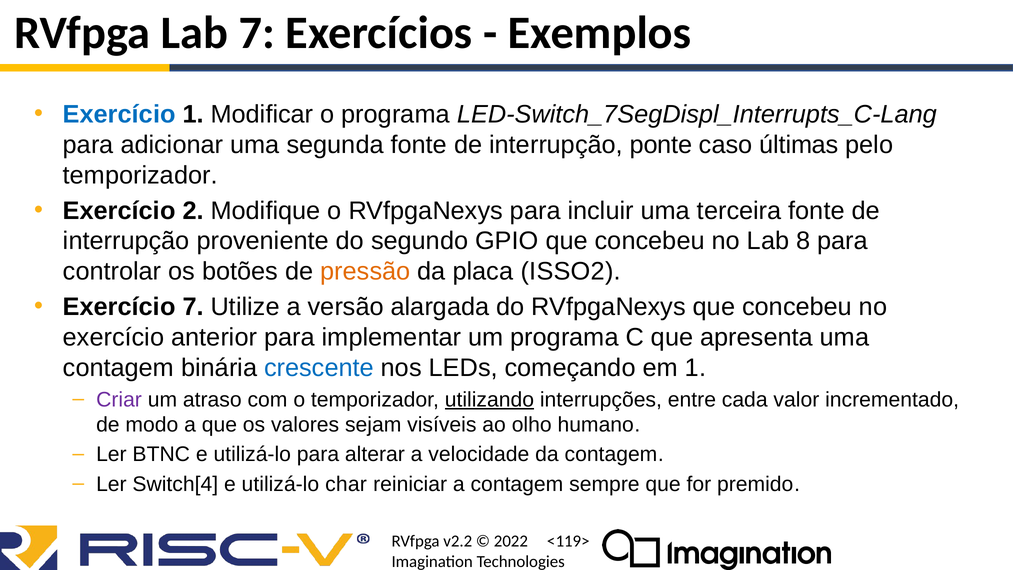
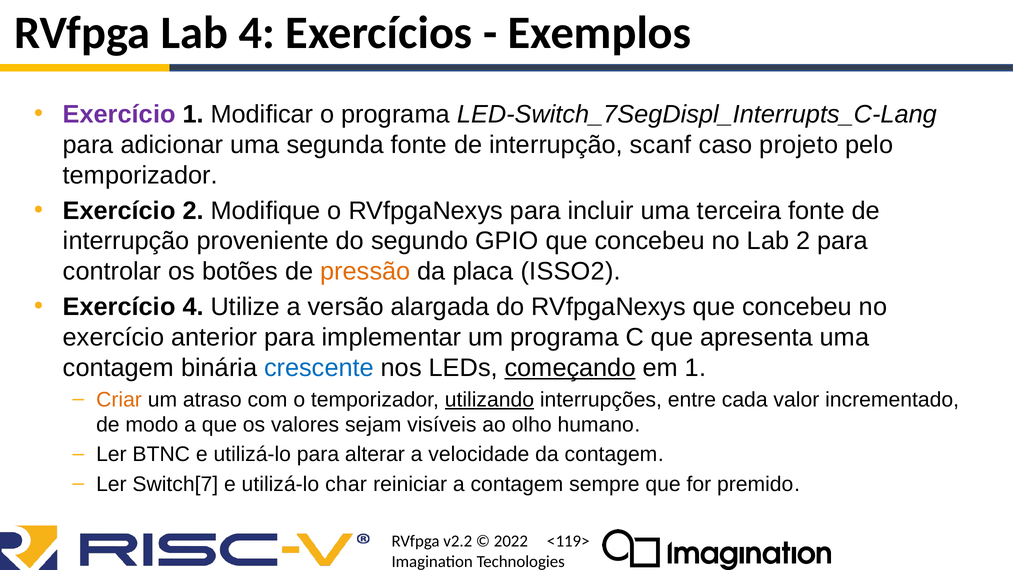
Lab 7: 7 -> 4 (257, 33)
Exercício colour: blue -> purple (119, 114)
ponte: ponte -> scanf (661, 145)
últimas: últimas -> projeto (799, 145)
Lab 8: 8 -> 2 (803, 241)
Exercício 7: 7 -> 4 (193, 307)
começando underline: none -> present (570, 368)
Criar colour: purple -> orange (119, 399)
Switch[4: Switch[4 -> Switch[7 (175, 484)
